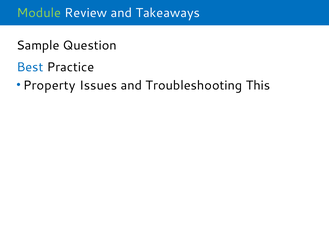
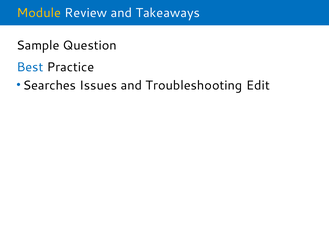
Module colour: light green -> yellow (39, 13)
Property: Property -> Searches (49, 85)
This: This -> Edit (258, 85)
